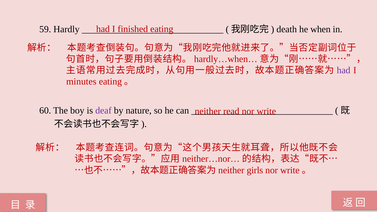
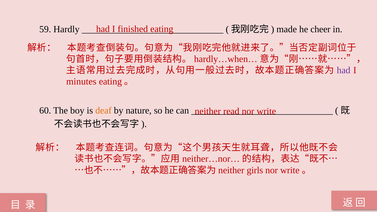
death: death -> made (287, 29)
when: when -> cheer (320, 29)
deaf colour: purple -> orange (103, 111)
